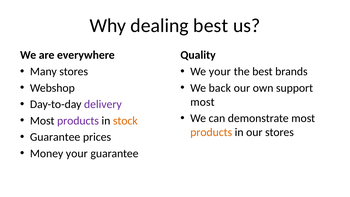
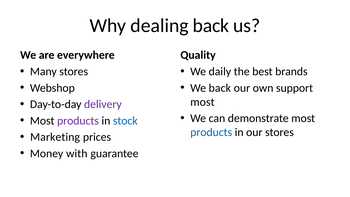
dealing best: best -> back (211, 26)
We your: your -> daily (220, 72)
stock colour: orange -> blue (125, 121)
products colour: orange -> blue (211, 132)
Guarantee: Guarantee -> Marketing (55, 137)
Money your: your -> with (77, 153)
